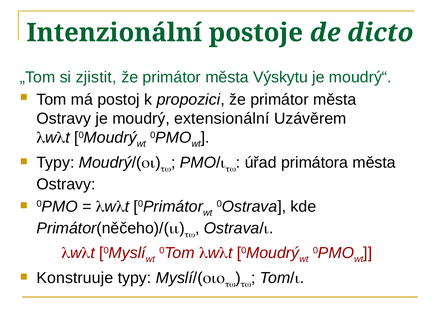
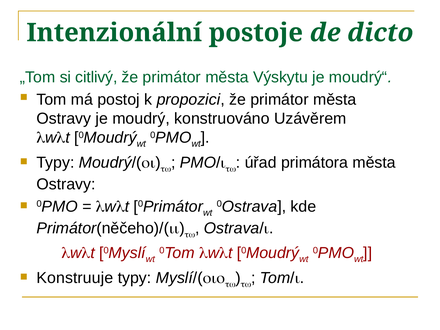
zjistit: zjistit -> citlivý (96, 77)
extensionální: extensionální -> konstruováno (222, 119)
